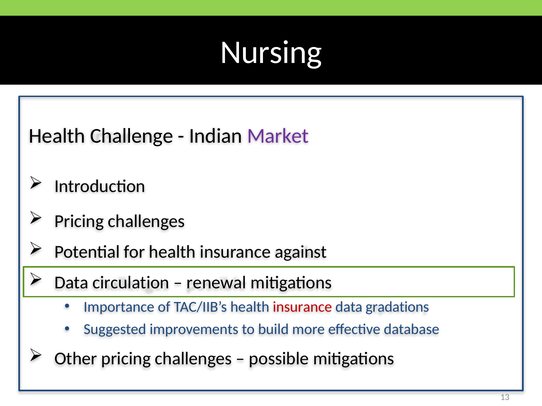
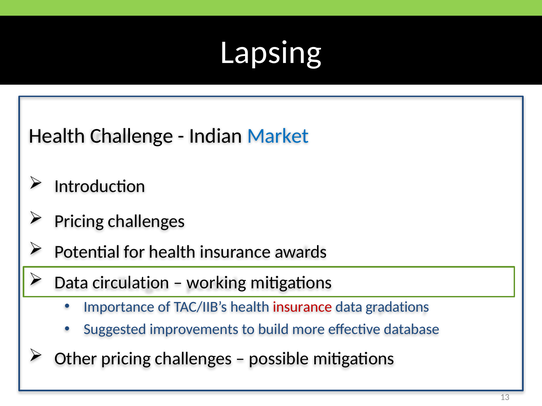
Nursing: Nursing -> Lapsing (271, 52)
Market colour: purple -> blue (278, 136)
against: against -> awards (301, 252)
renewal: renewal -> working (216, 283)
